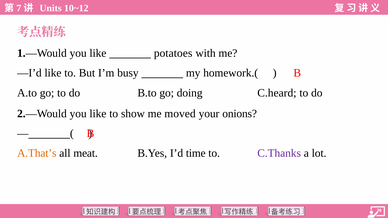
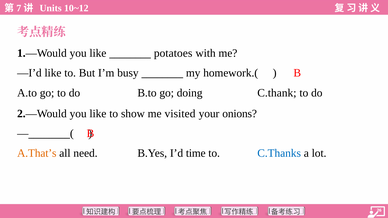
C.heard: C.heard -> C.thank (277, 93)
moved: moved -> visited (180, 114)
meat: meat -> need (86, 153)
C.Thanks colour: purple -> blue (279, 153)
